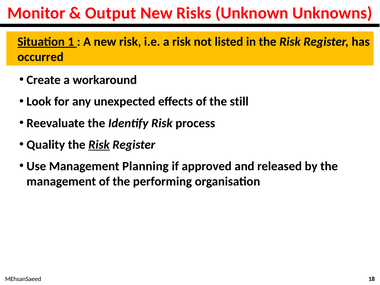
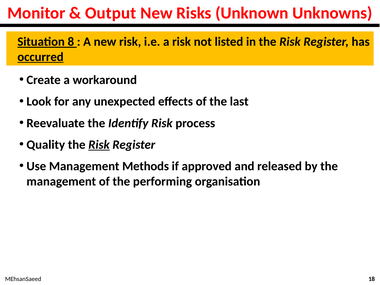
1: 1 -> 8 (71, 42)
occurred underline: none -> present (40, 57)
still: still -> last (239, 102)
Planning: Planning -> Methods (146, 166)
